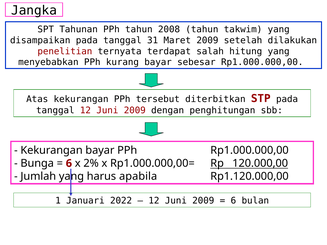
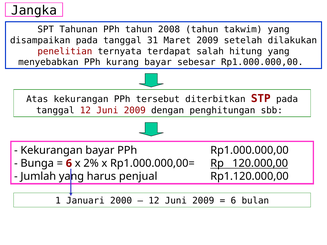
apabila: apabila -> penjual (138, 177)
2022: 2022 -> 2000 (121, 201)
